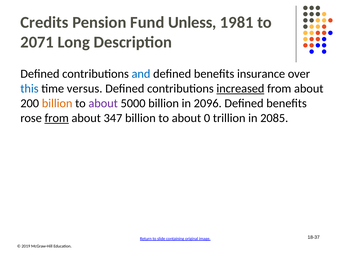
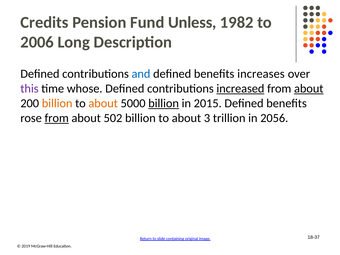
81: 81 -> 82 (245, 22)
2071: 2071 -> 2006 (37, 42)
insurance: insurance -> increases (261, 74)
this colour: blue -> purple (29, 89)
versus: versus -> whose (85, 89)
about underline: none -> present (309, 89)
about colour: purple -> orange (103, 103)
billion underline: none -> present (164, 103)
2096: 2096 -> 2015 (208, 103)
347: 347 -> 502 (113, 118)
0: 0 -> 3 (207, 118)
2085: 2085 -> 2056 (274, 118)
